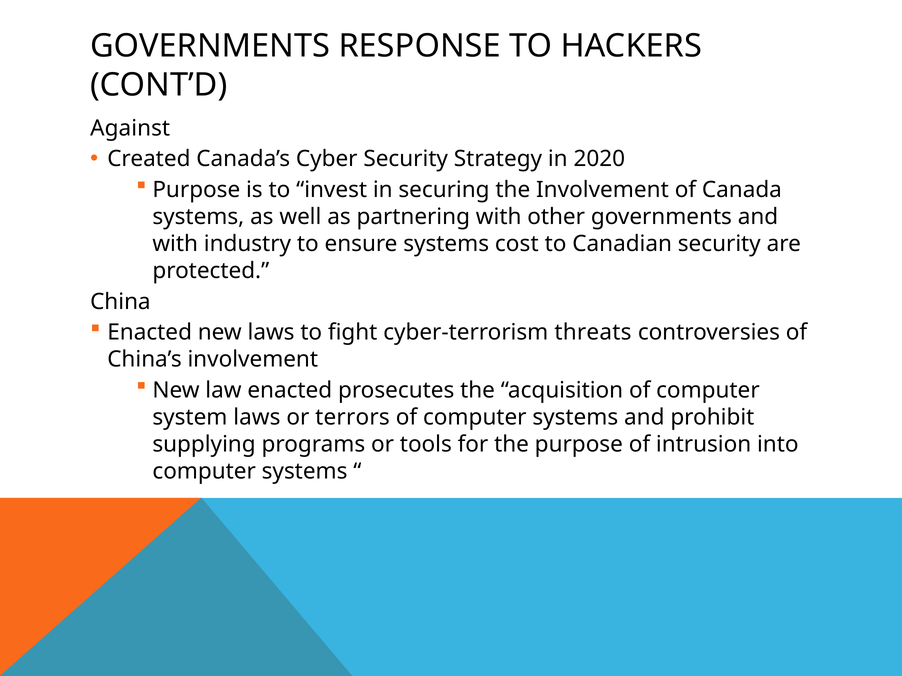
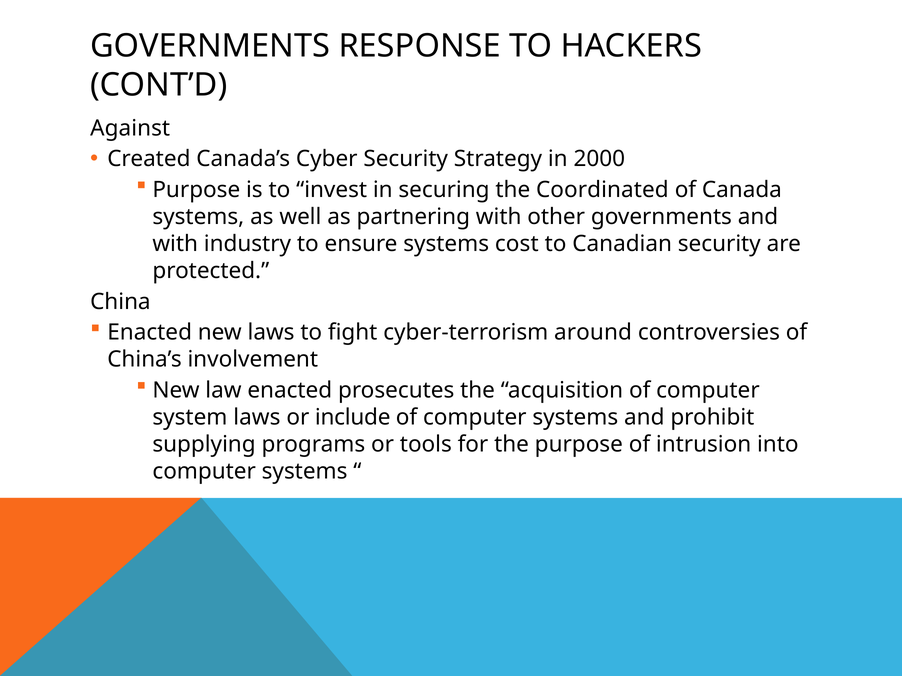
2020: 2020 -> 2000 (599, 159)
the Involvement: Involvement -> Coordinated (602, 190)
threats: threats -> around (593, 333)
terrors: terrors -> include (353, 418)
